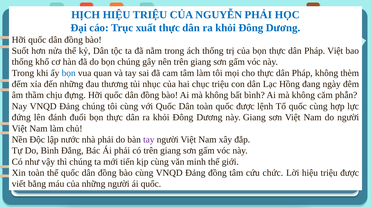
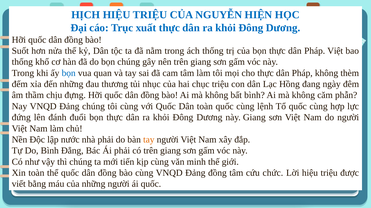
NGUYỄN PHẢI: PHẢI -> HIỆN (258, 15)
toàn quốc được: được -> cùng (245, 107)
tay colour: purple -> orange (149, 140)
